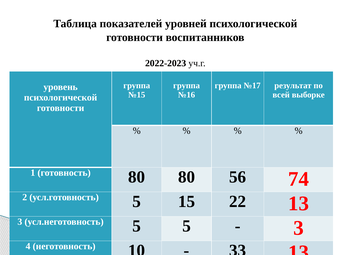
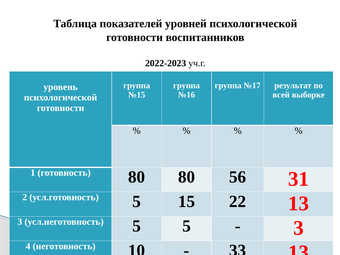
74: 74 -> 31 (299, 179)
